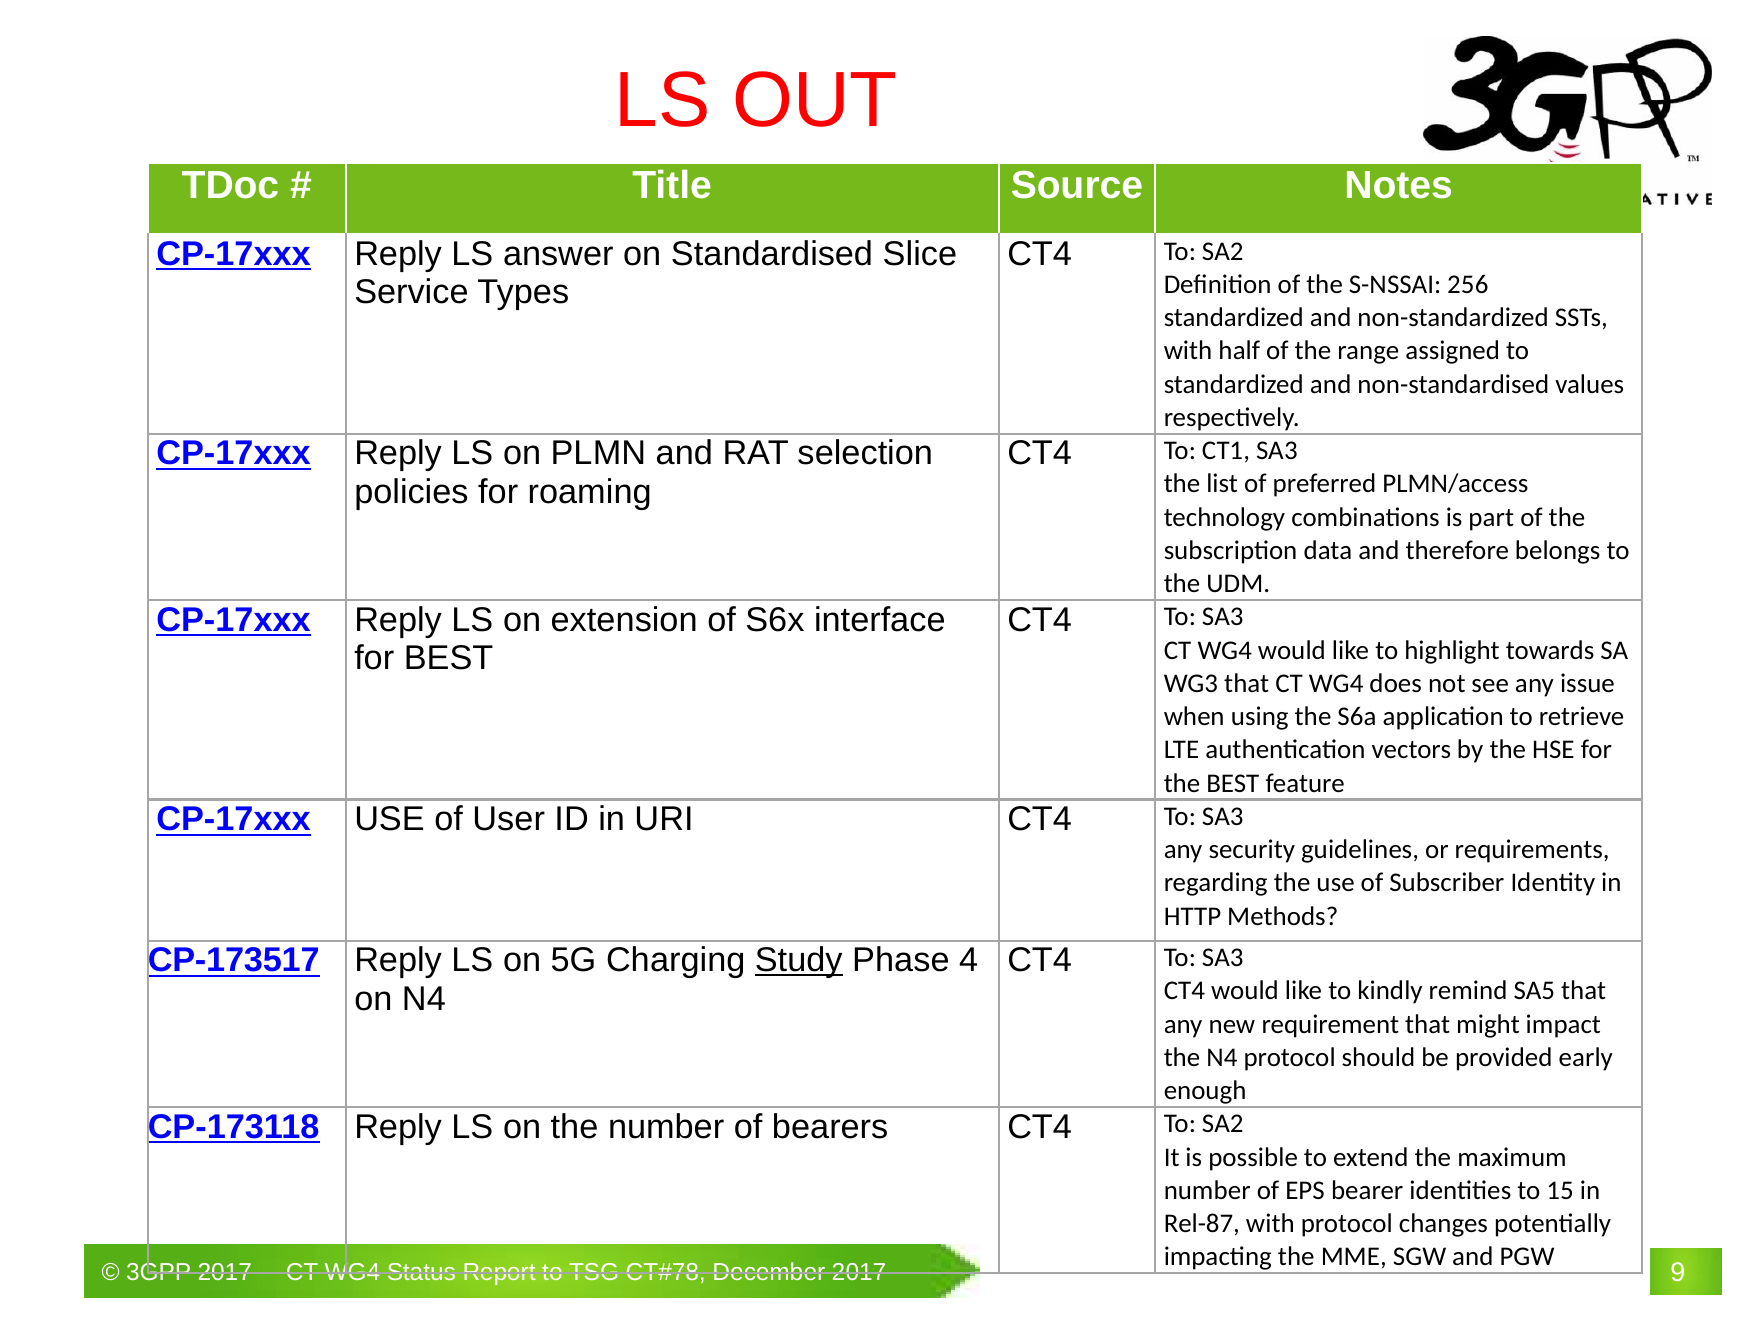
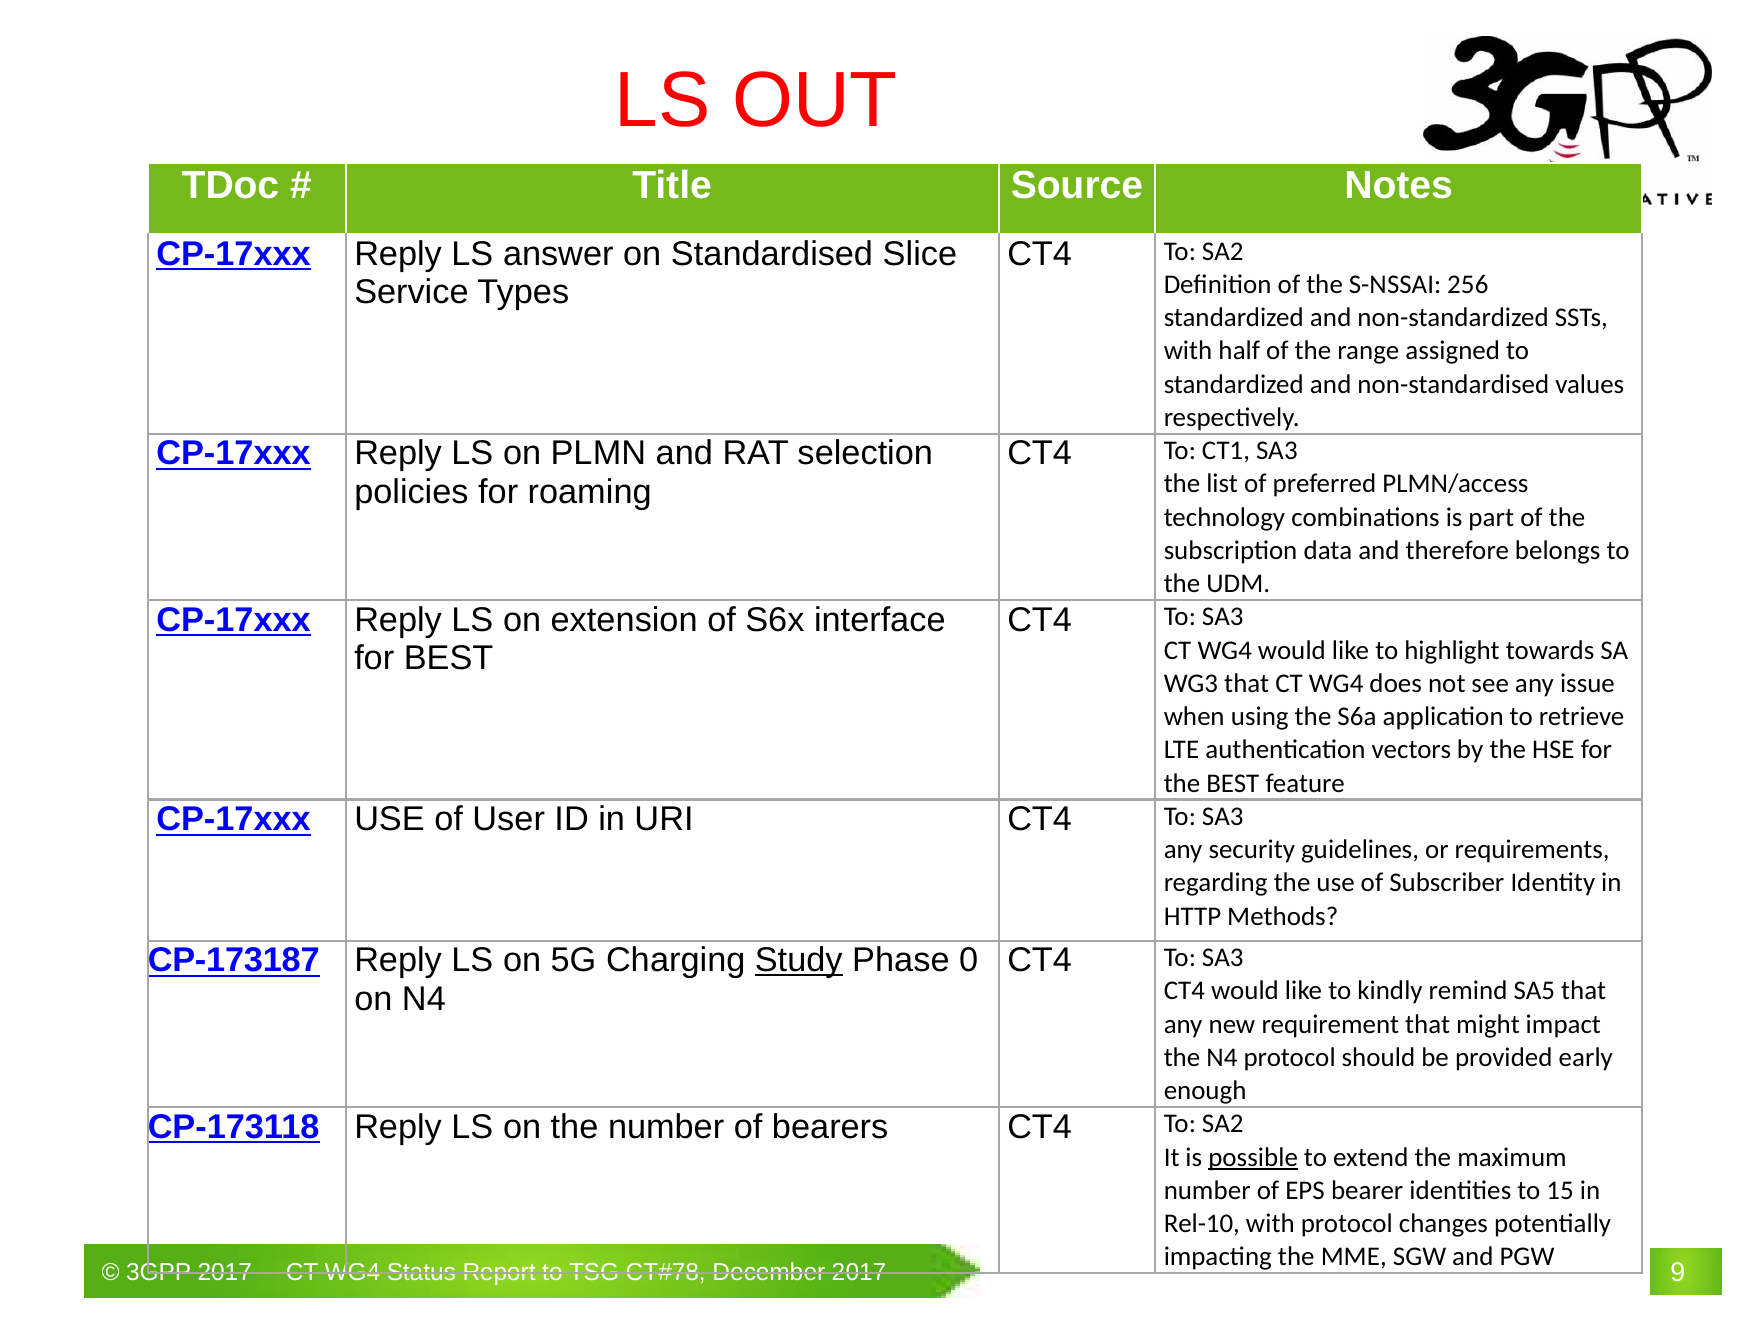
CP-173517: CP-173517 -> CP-173187 (234, 961)
4: 4 -> 0 (969, 961)
possible underline: none -> present (1253, 1157)
Rel-87: Rel-87 -> Rel-10 (1202, 1224)
